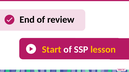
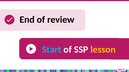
Start colour: yellow -> light blue (52, 50)
